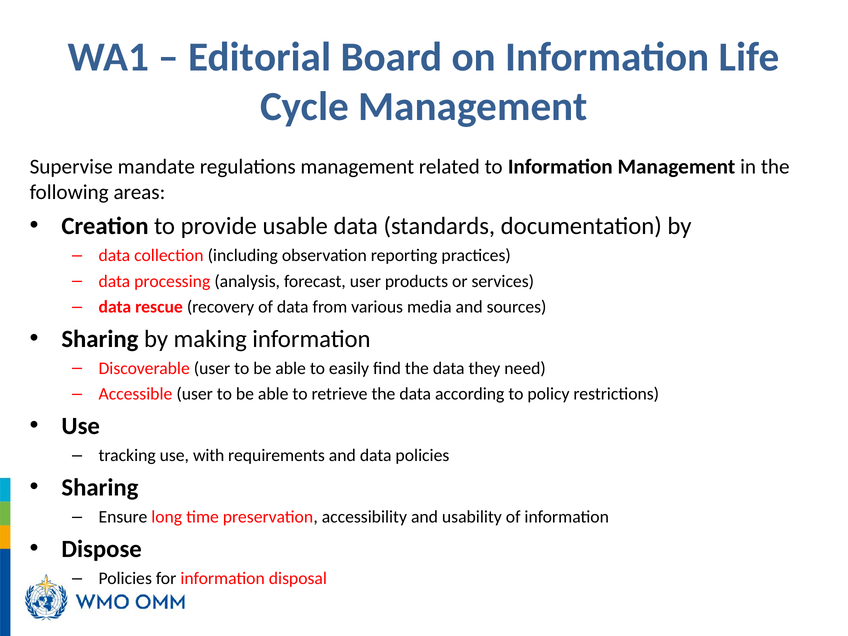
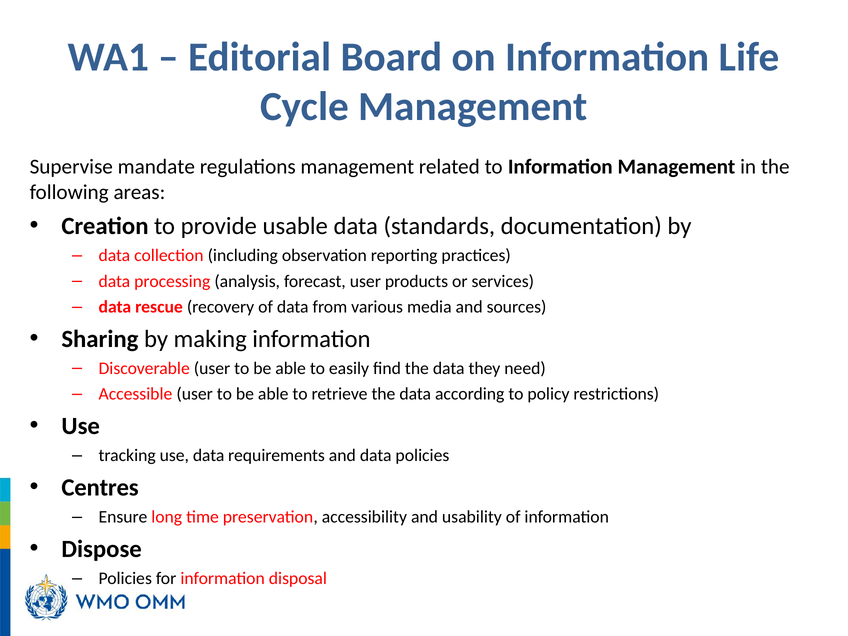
use with: with -> data (209, 456)
Sharing: Sharing -> Centres (100, 488)
